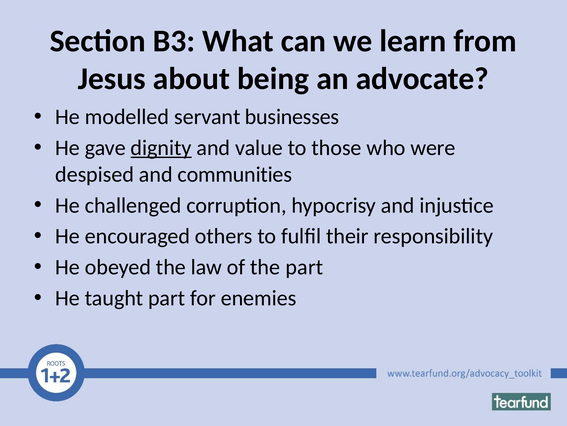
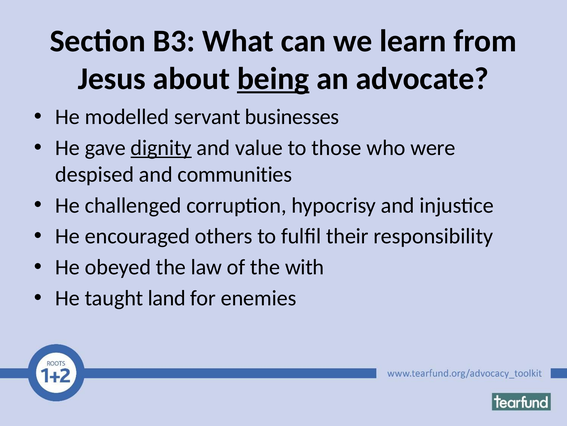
being underline: none -> present (273, 79)
the part: part -> with (305, 267)
taught part: part -> land (167, 298)
